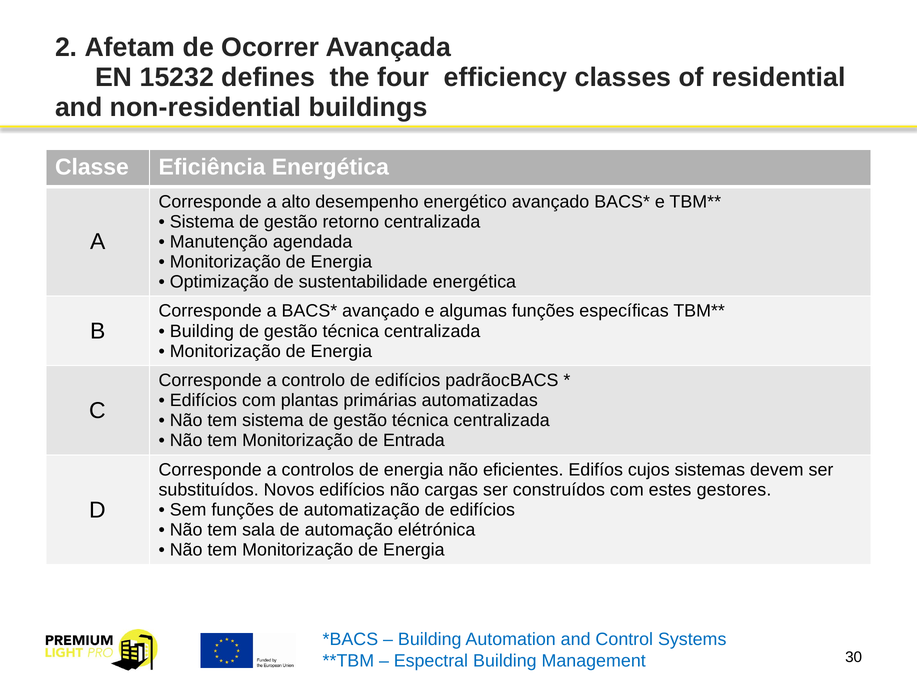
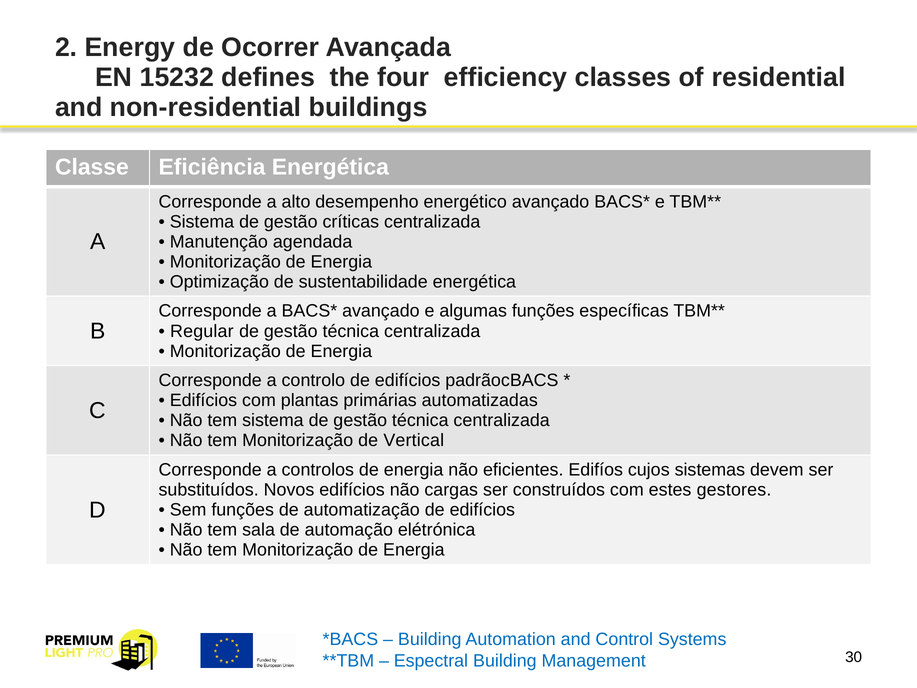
Afetam: Afetam -> Energy (130, 48)
retorno: retorno -> críticas (351, 222)
Building: Building -> Regular (202, 331)
Entrada: Entrada -> Vertical (414, 440)
